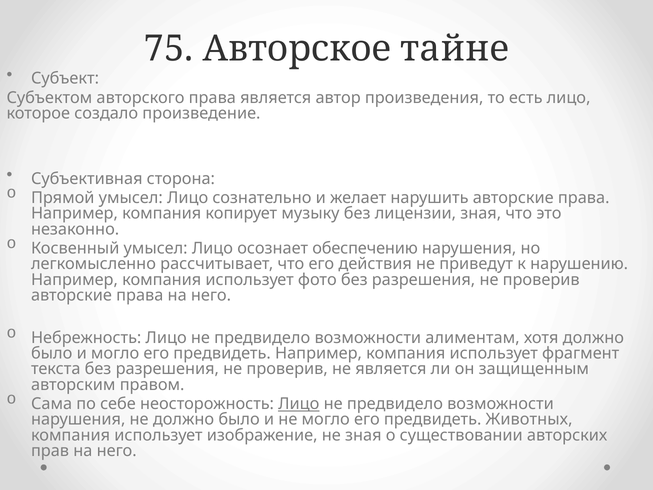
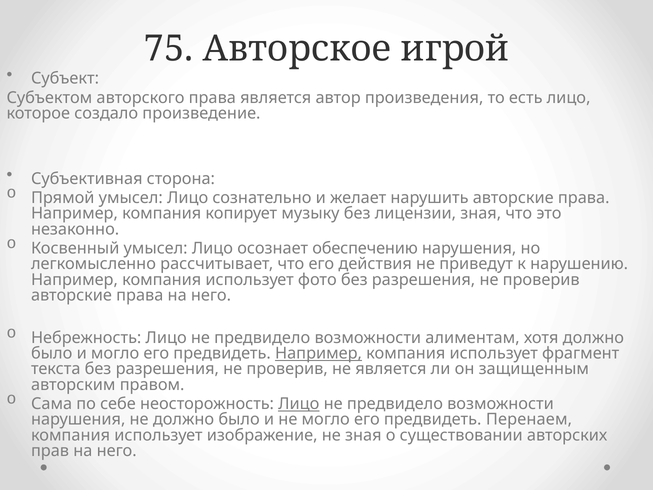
тайне: тайне -> игрой (455, 49)
Например underline: none -> present (319, 353)
Животных: Животных -> Перенаем (529, 419)
